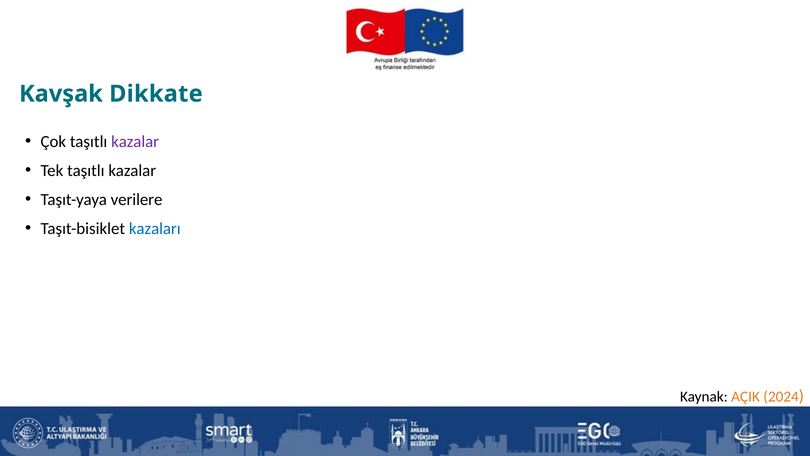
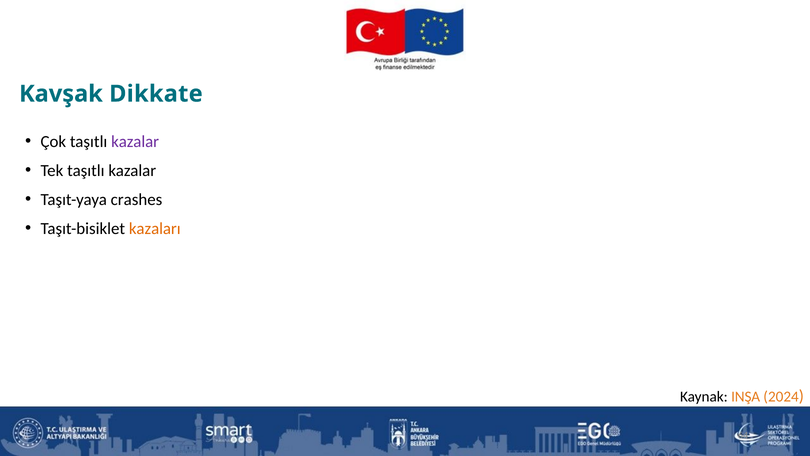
verilere: verilere -> crashes (137, 200)
kazaları colour: blue -> orange (155, 229)
AÇIK: AÇIK -> INŞA (746, 396)
